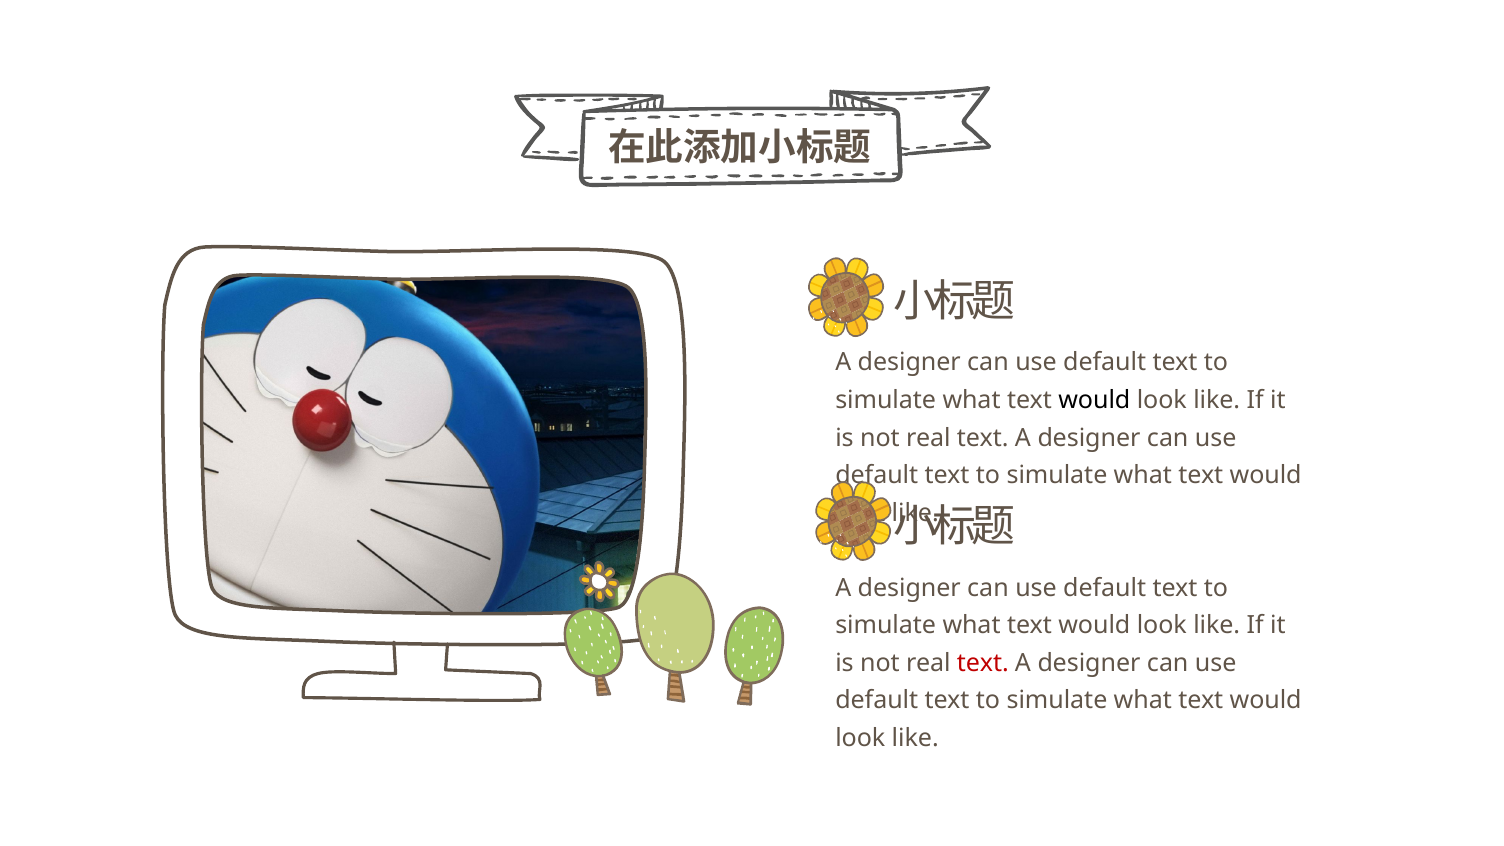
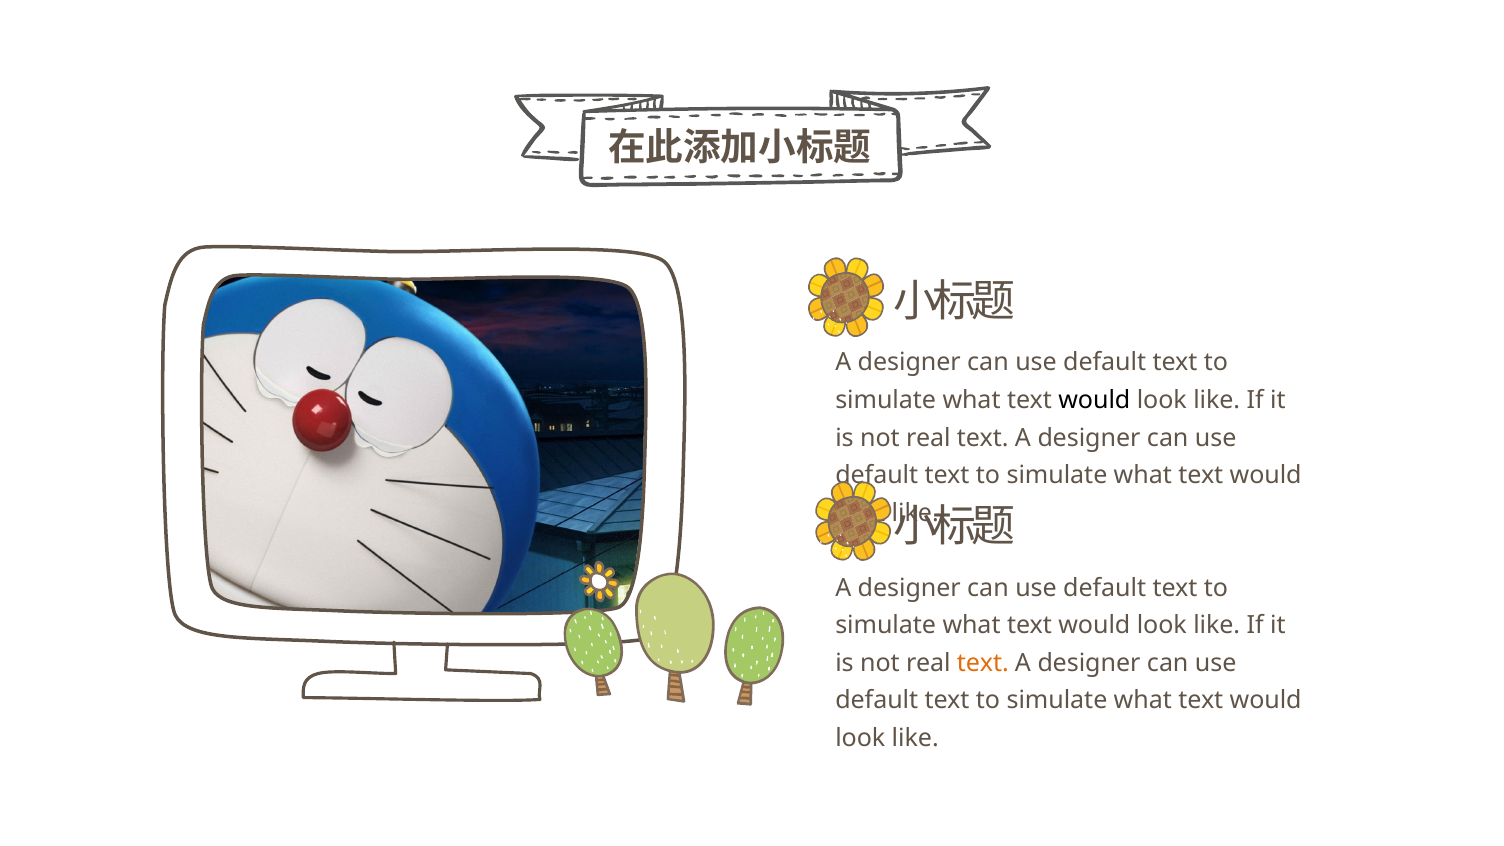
text colour: red -> orange (983, 663)
